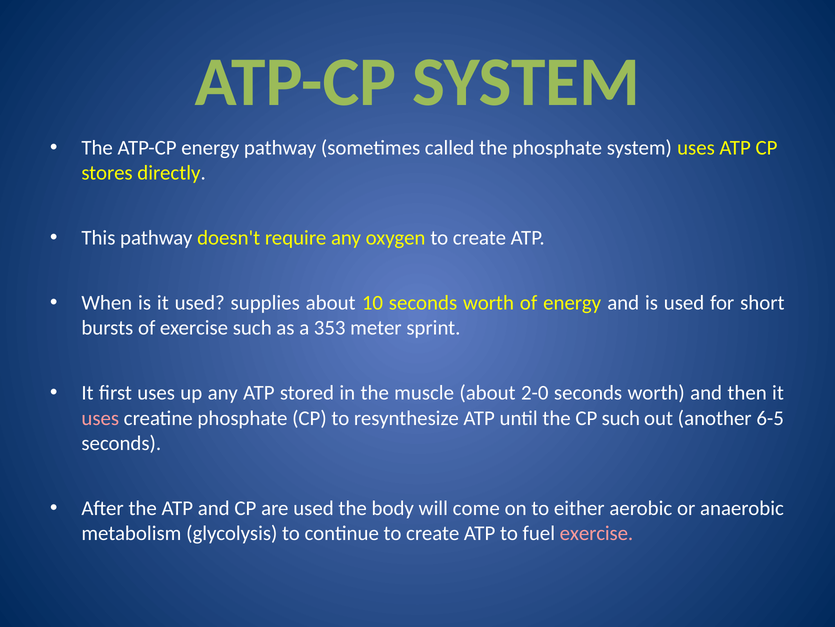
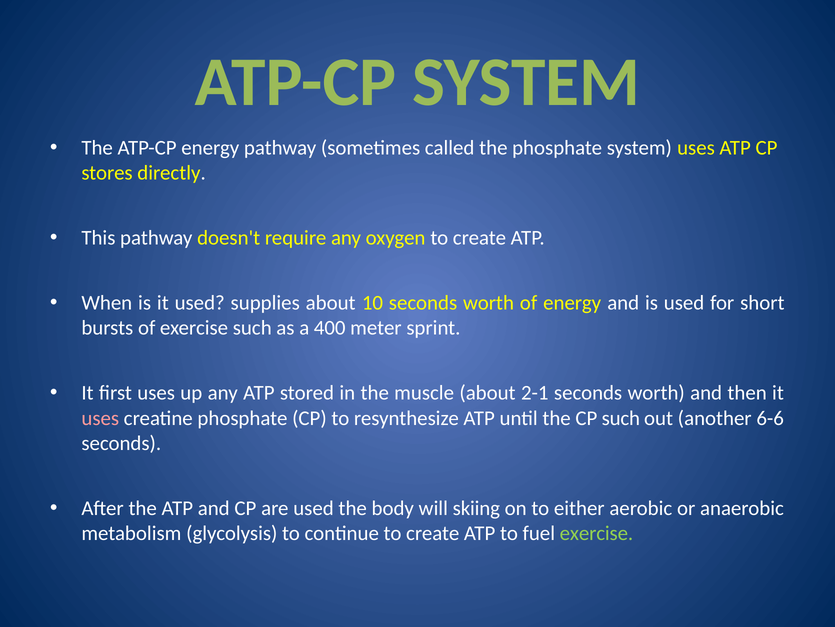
353: 353 -> 400 (330, 328)
2-0: 2-0 -> 2-1 (535, 393)
6-5: 6-5 -> 6-6 (770, 418)
come: come -> skiing (476, 508)
exercise colour: pink -> light green (596, 533)
